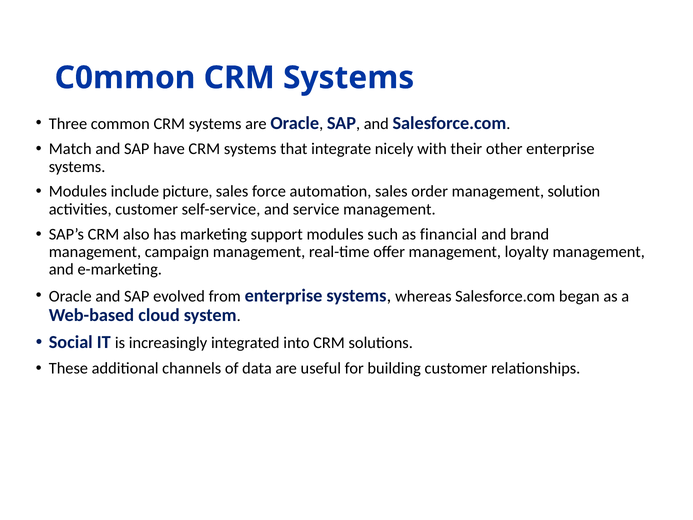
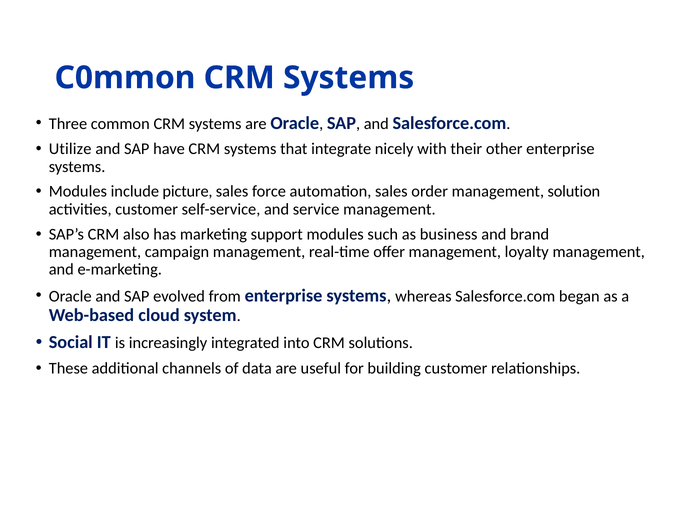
Match: Match -> Utilize (70, 149)
financial: financial -> business (449, 234)
